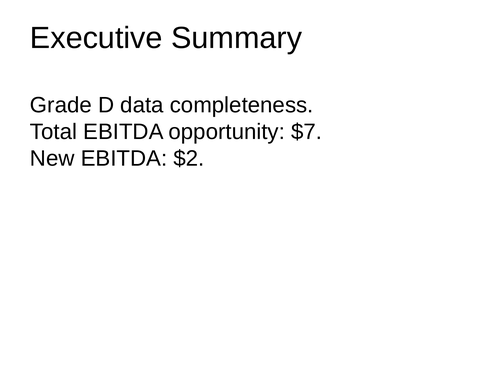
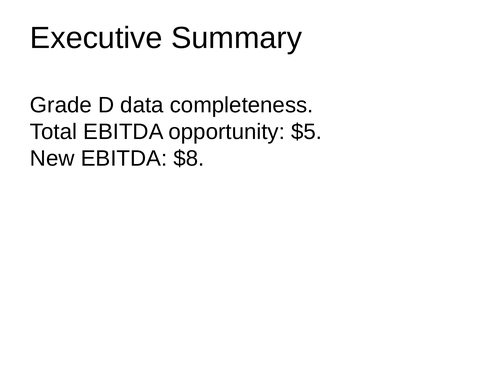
$7: $7 -> $5 (307, 132)
$2: $2 -> $8 (189, 159)
